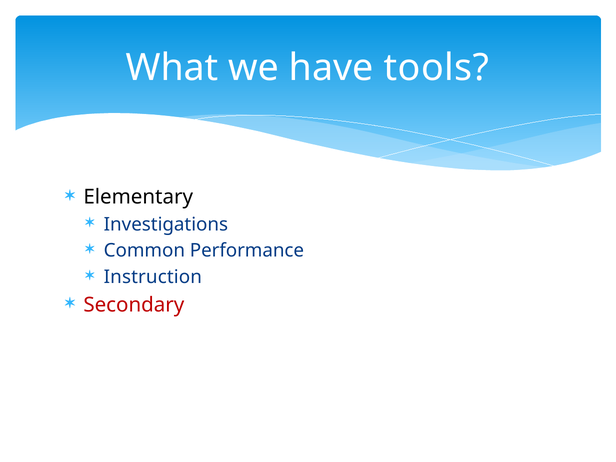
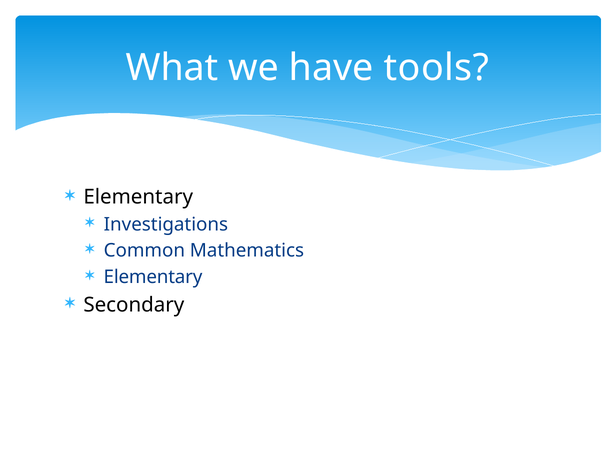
Performance: Performance -> Mathematics (247, 251)
Instruction: Instruction -> Elementary (153, 277)
Secondary colour: red -> black (134, 305)
